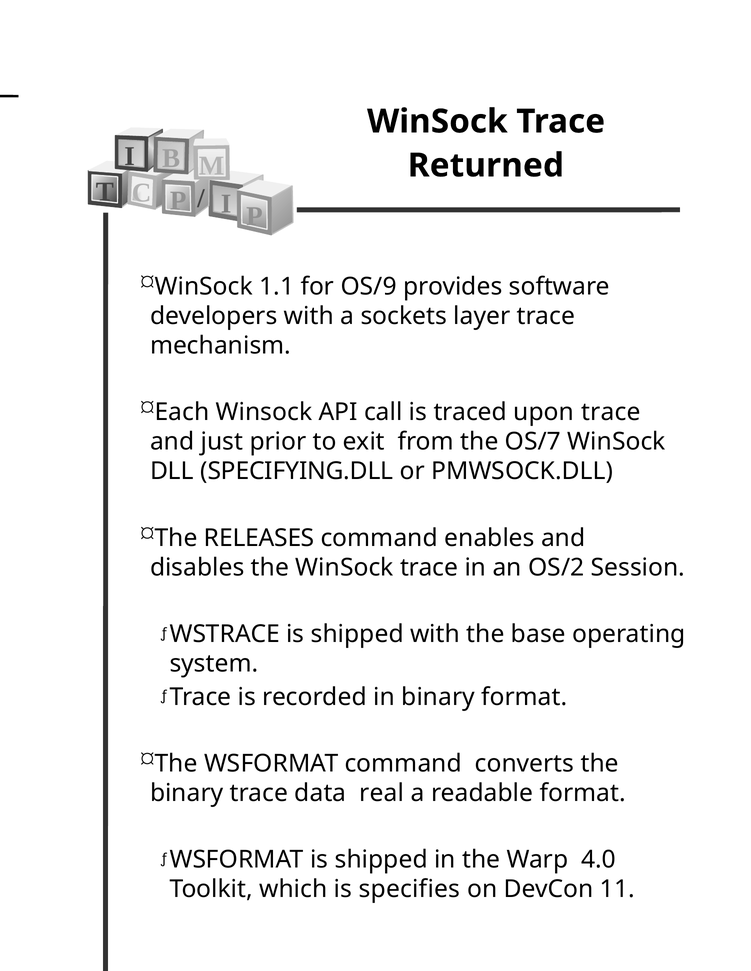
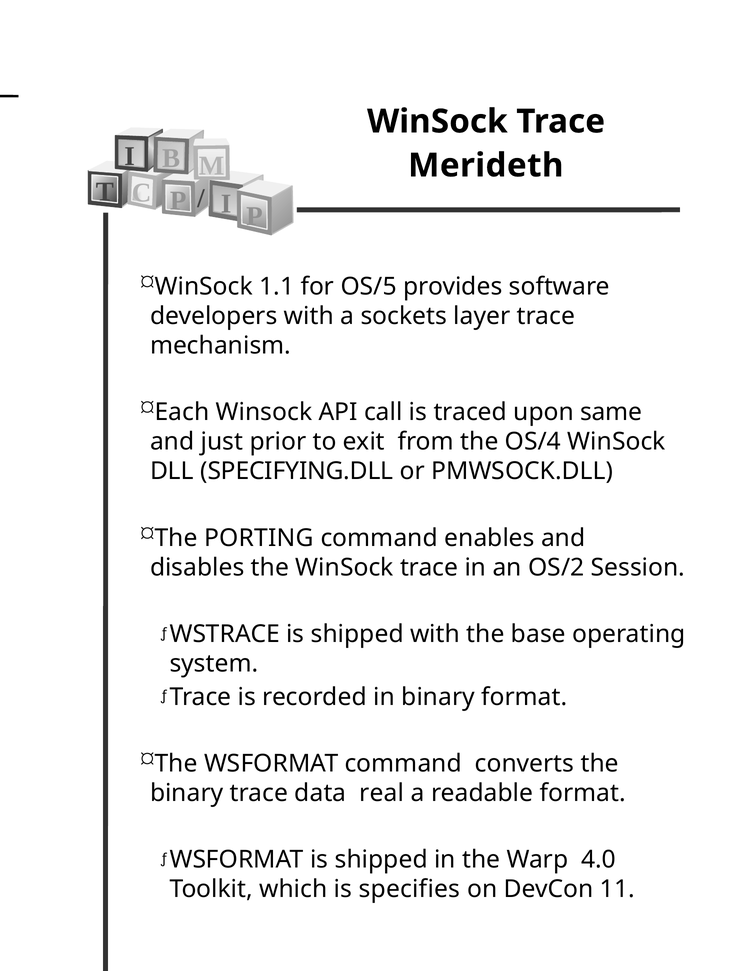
Returned: Returned -> Merideth (486, 165)
OS/9: OS/9 -> OS/5 (369, 286)
upon trace: trace -> same (611, 412)
OS/7: OS/7 -> OS/4 (533, 442)
RELEASES: RELEASES -> PORTING (259, 538)
